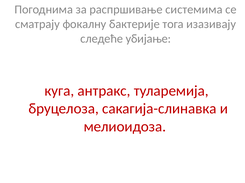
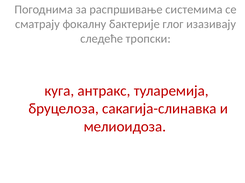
тога: тога -> глог (173, 24)
убијање: убијање -> тропски (148, 39)
